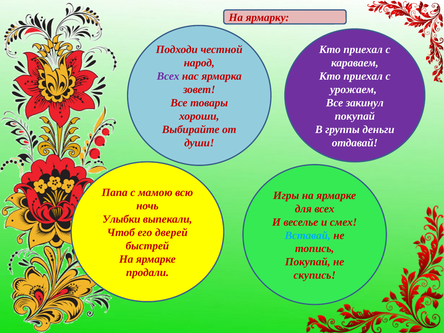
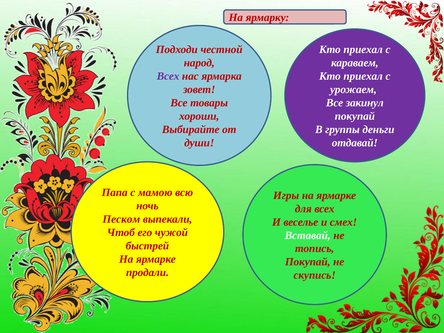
Улыбки: Улыбки -> Песком (121, 219)
дверей: дверей -> чужой (171, 233)
Вставай colour: light blue -> white (308, 235)
